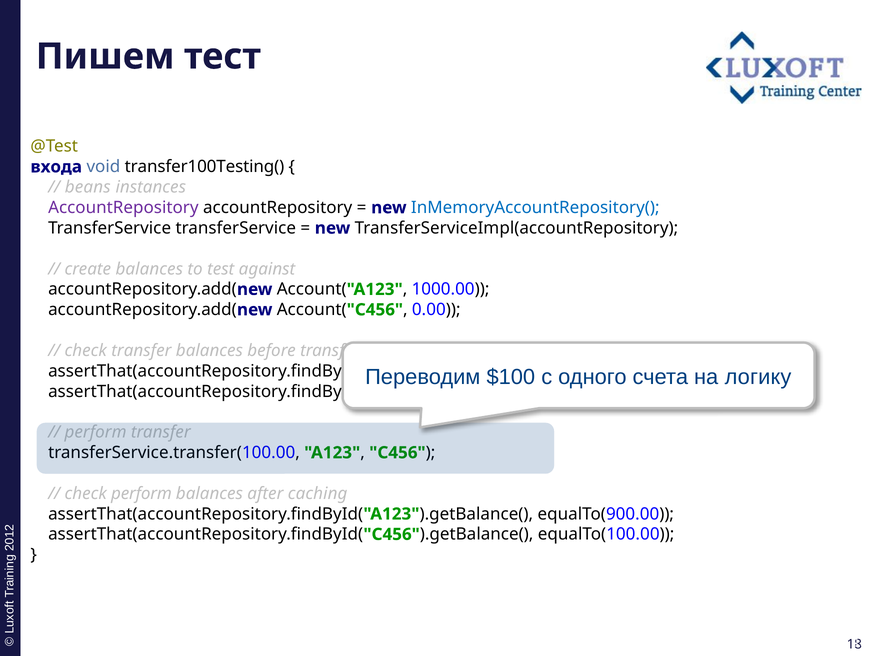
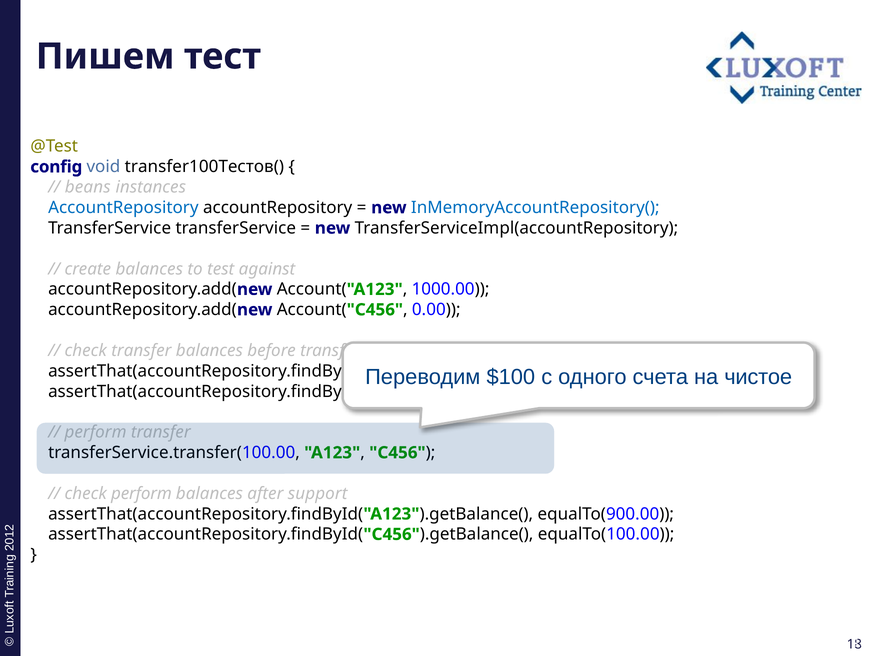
входа: входа -> config (56, 167)
transfer100Testing(: transfer100Testing( -> transfer100Тестов( (204, 167)
AccountRepository colour: purple -> blue (123, 208)
логику: логику -> чистое (758, 377)
caching: caching -> support (318, 494)
